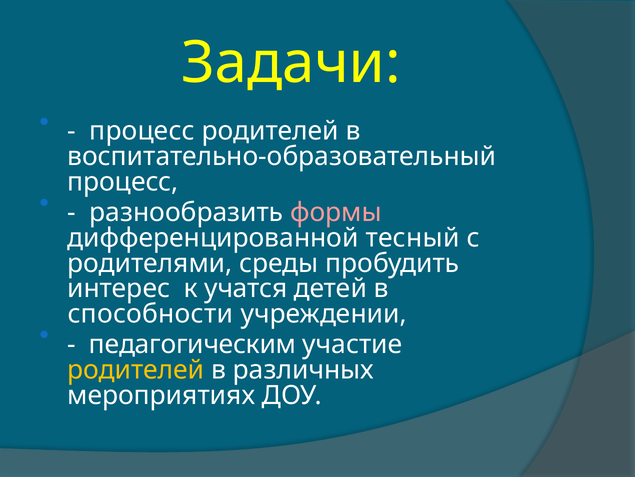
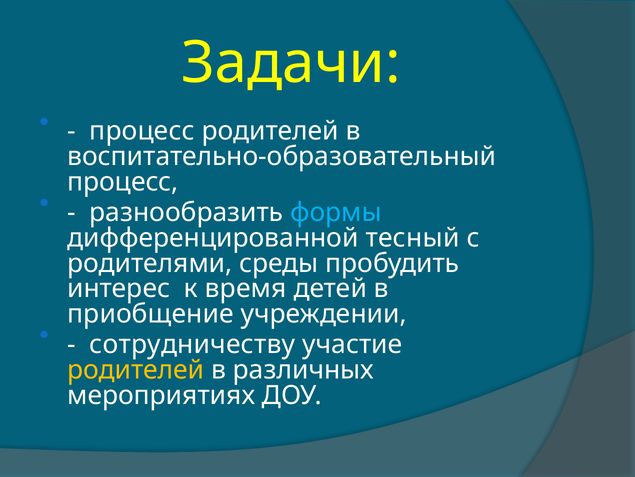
формы colour: pink -> light blue (336, 212)
учатся: учатся -> время (246, 288)
способности: способности -> приобщение (151, 314)
педагогическим: педагогическим -> сотрудничеству (192, 344)
